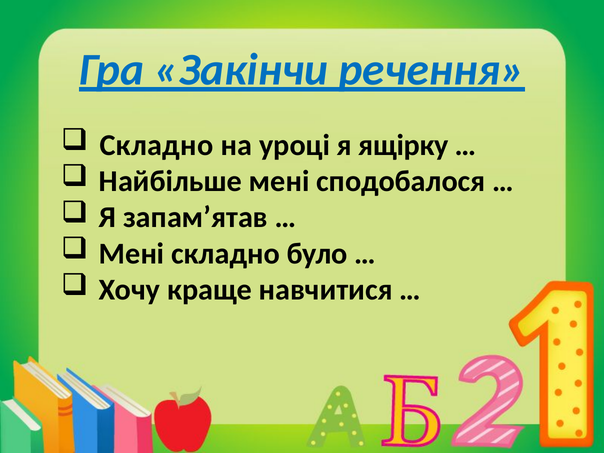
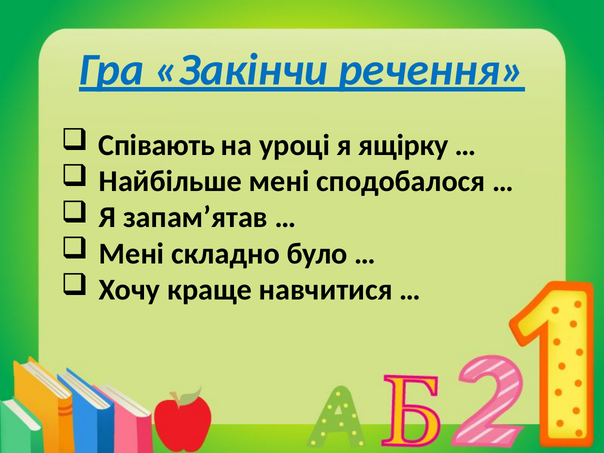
Складно: Складно -> Співають (157, 145)
